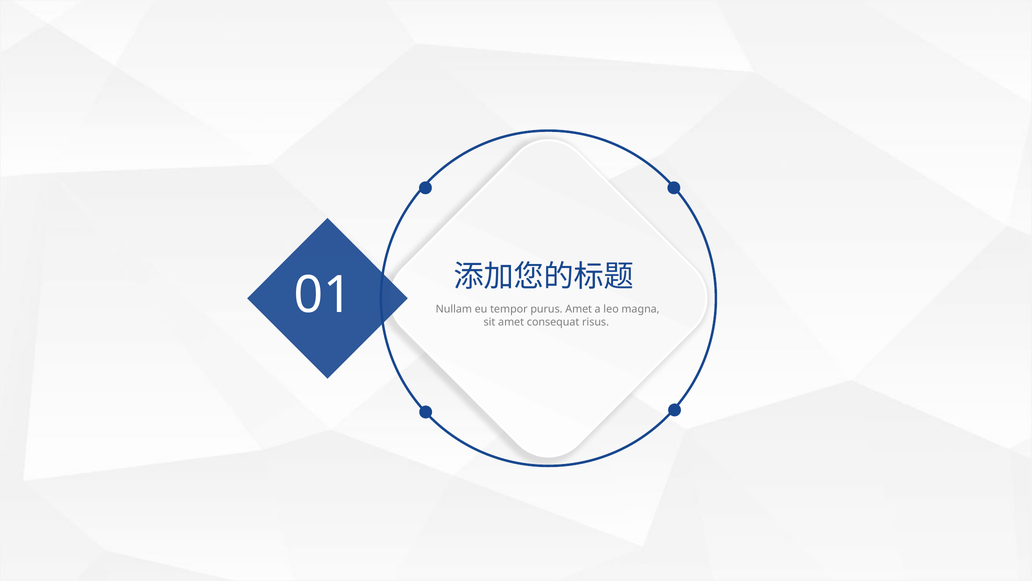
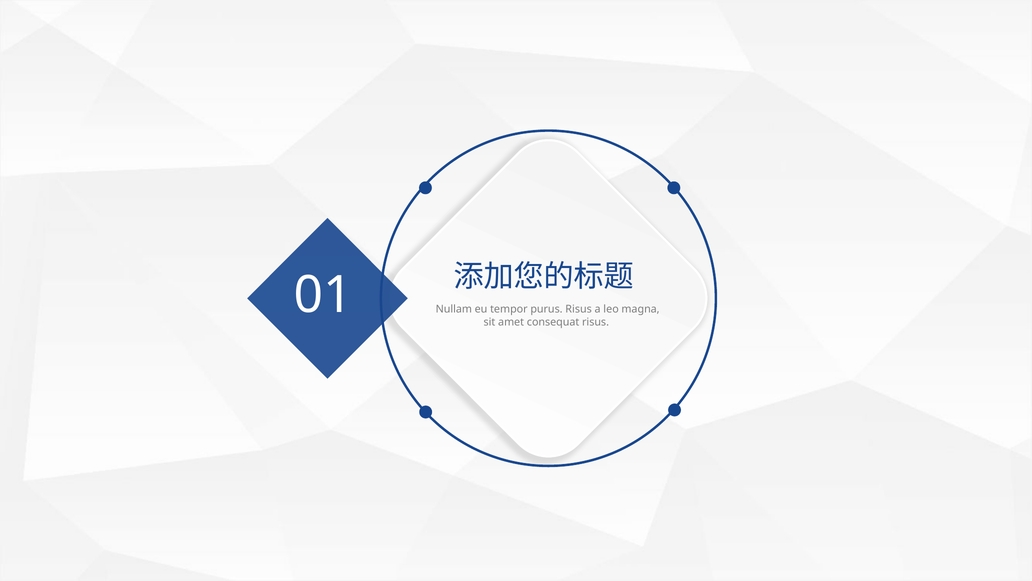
purus Amet: Amet -> Risus (579, 309)
